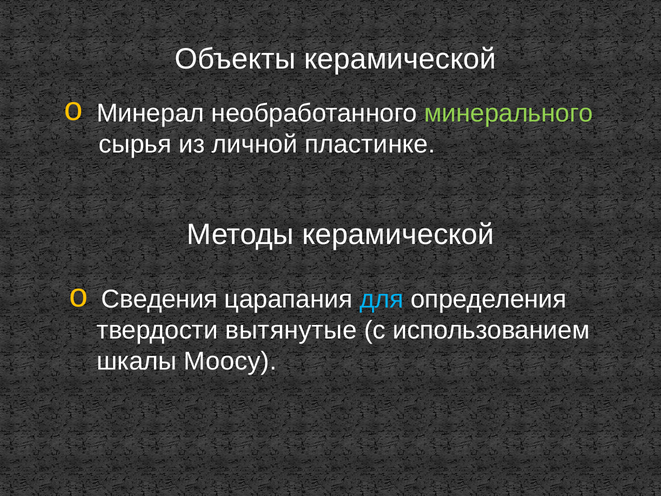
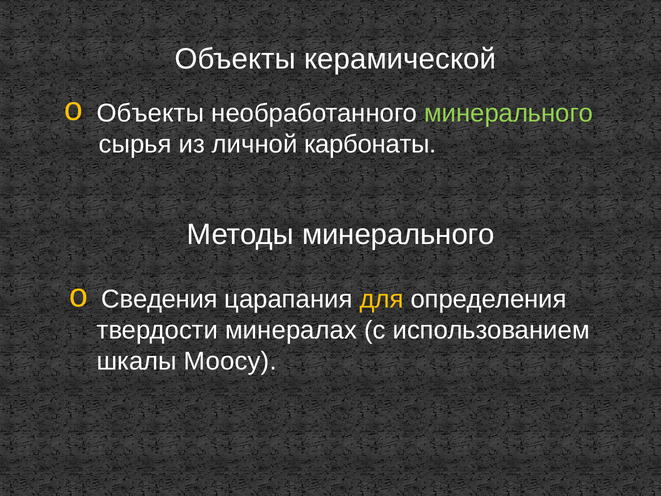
Минерал: Минерал -> Объекты (150, 113)
пластинке: пластинке -> карбонаты (370, 144)
Методы керамической: керамической -> минерального (398, 235)
для colour: light blue -> yellow (382, 299)
вытянутые: вытянутые -> минералах (291, 330)
